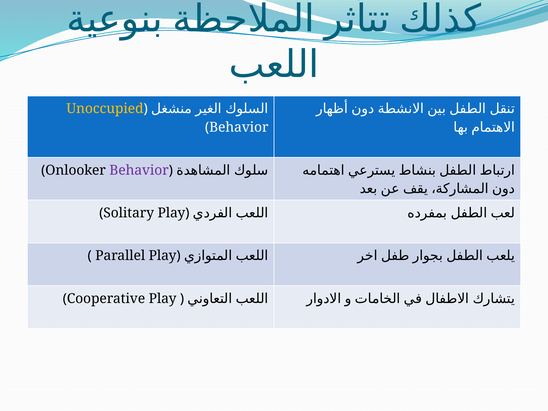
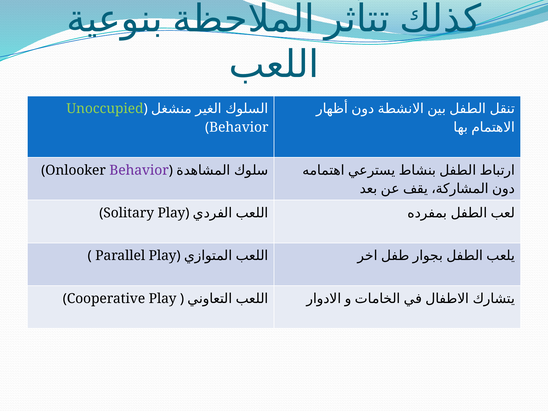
Unoccupied colour: yellow -> light green (105, 109)
